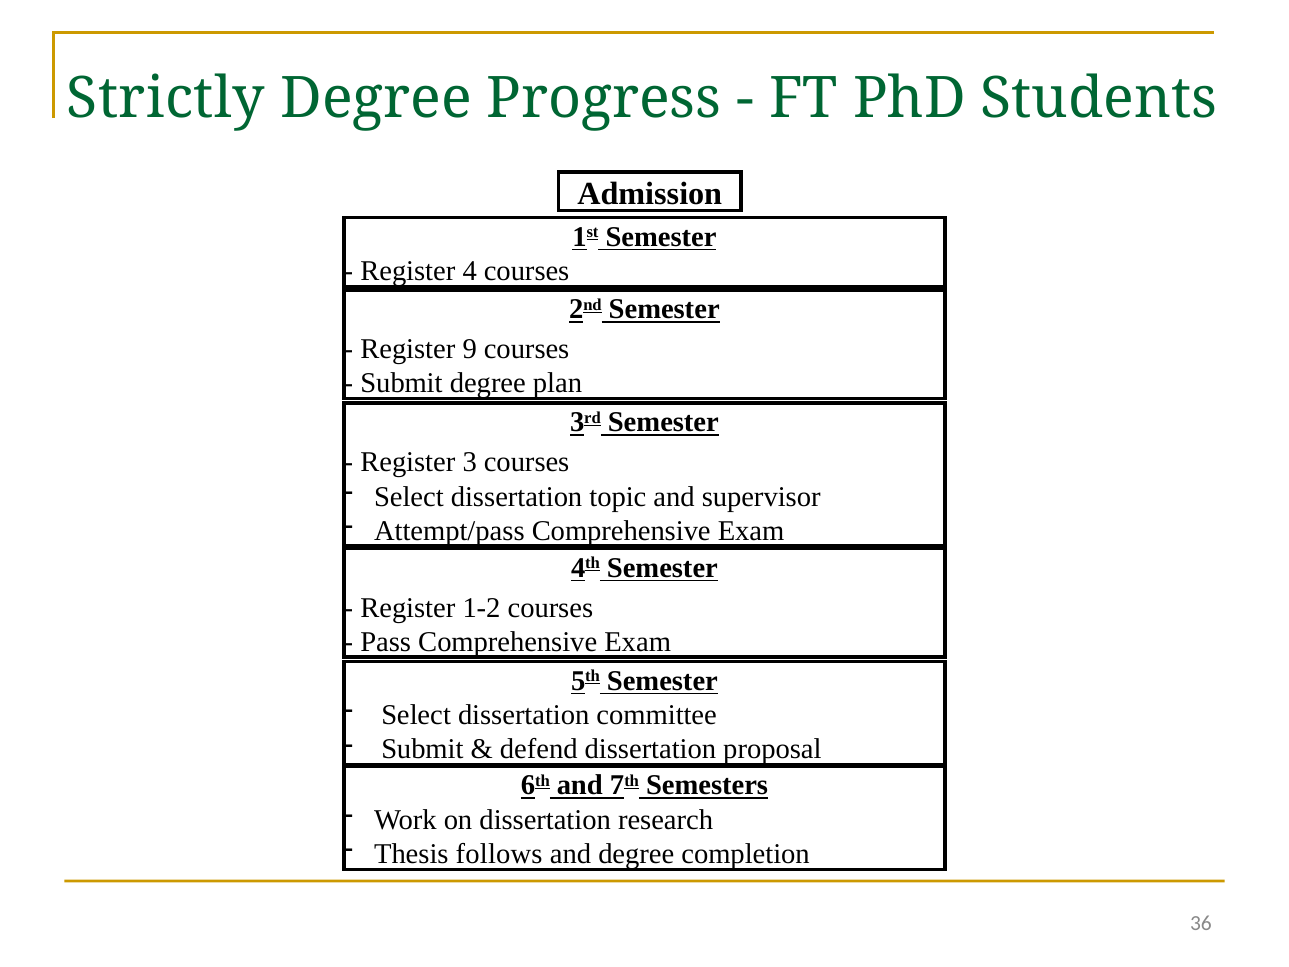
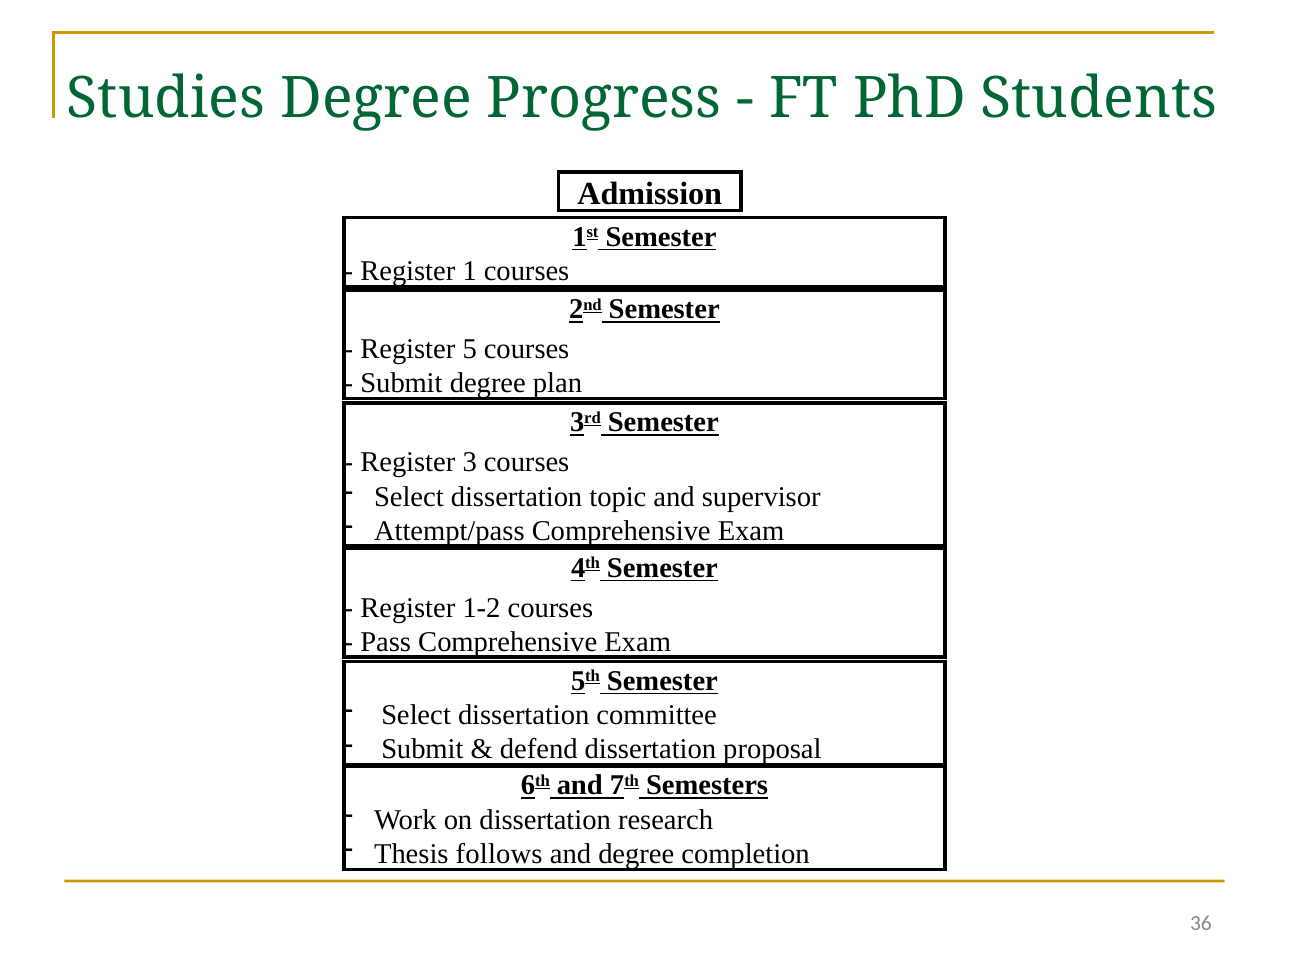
Strictly: Strictly -> Studies (166, 98)
4: 4 -> 1 (470, 271)
9: 9 -> 5 (470, 349)
